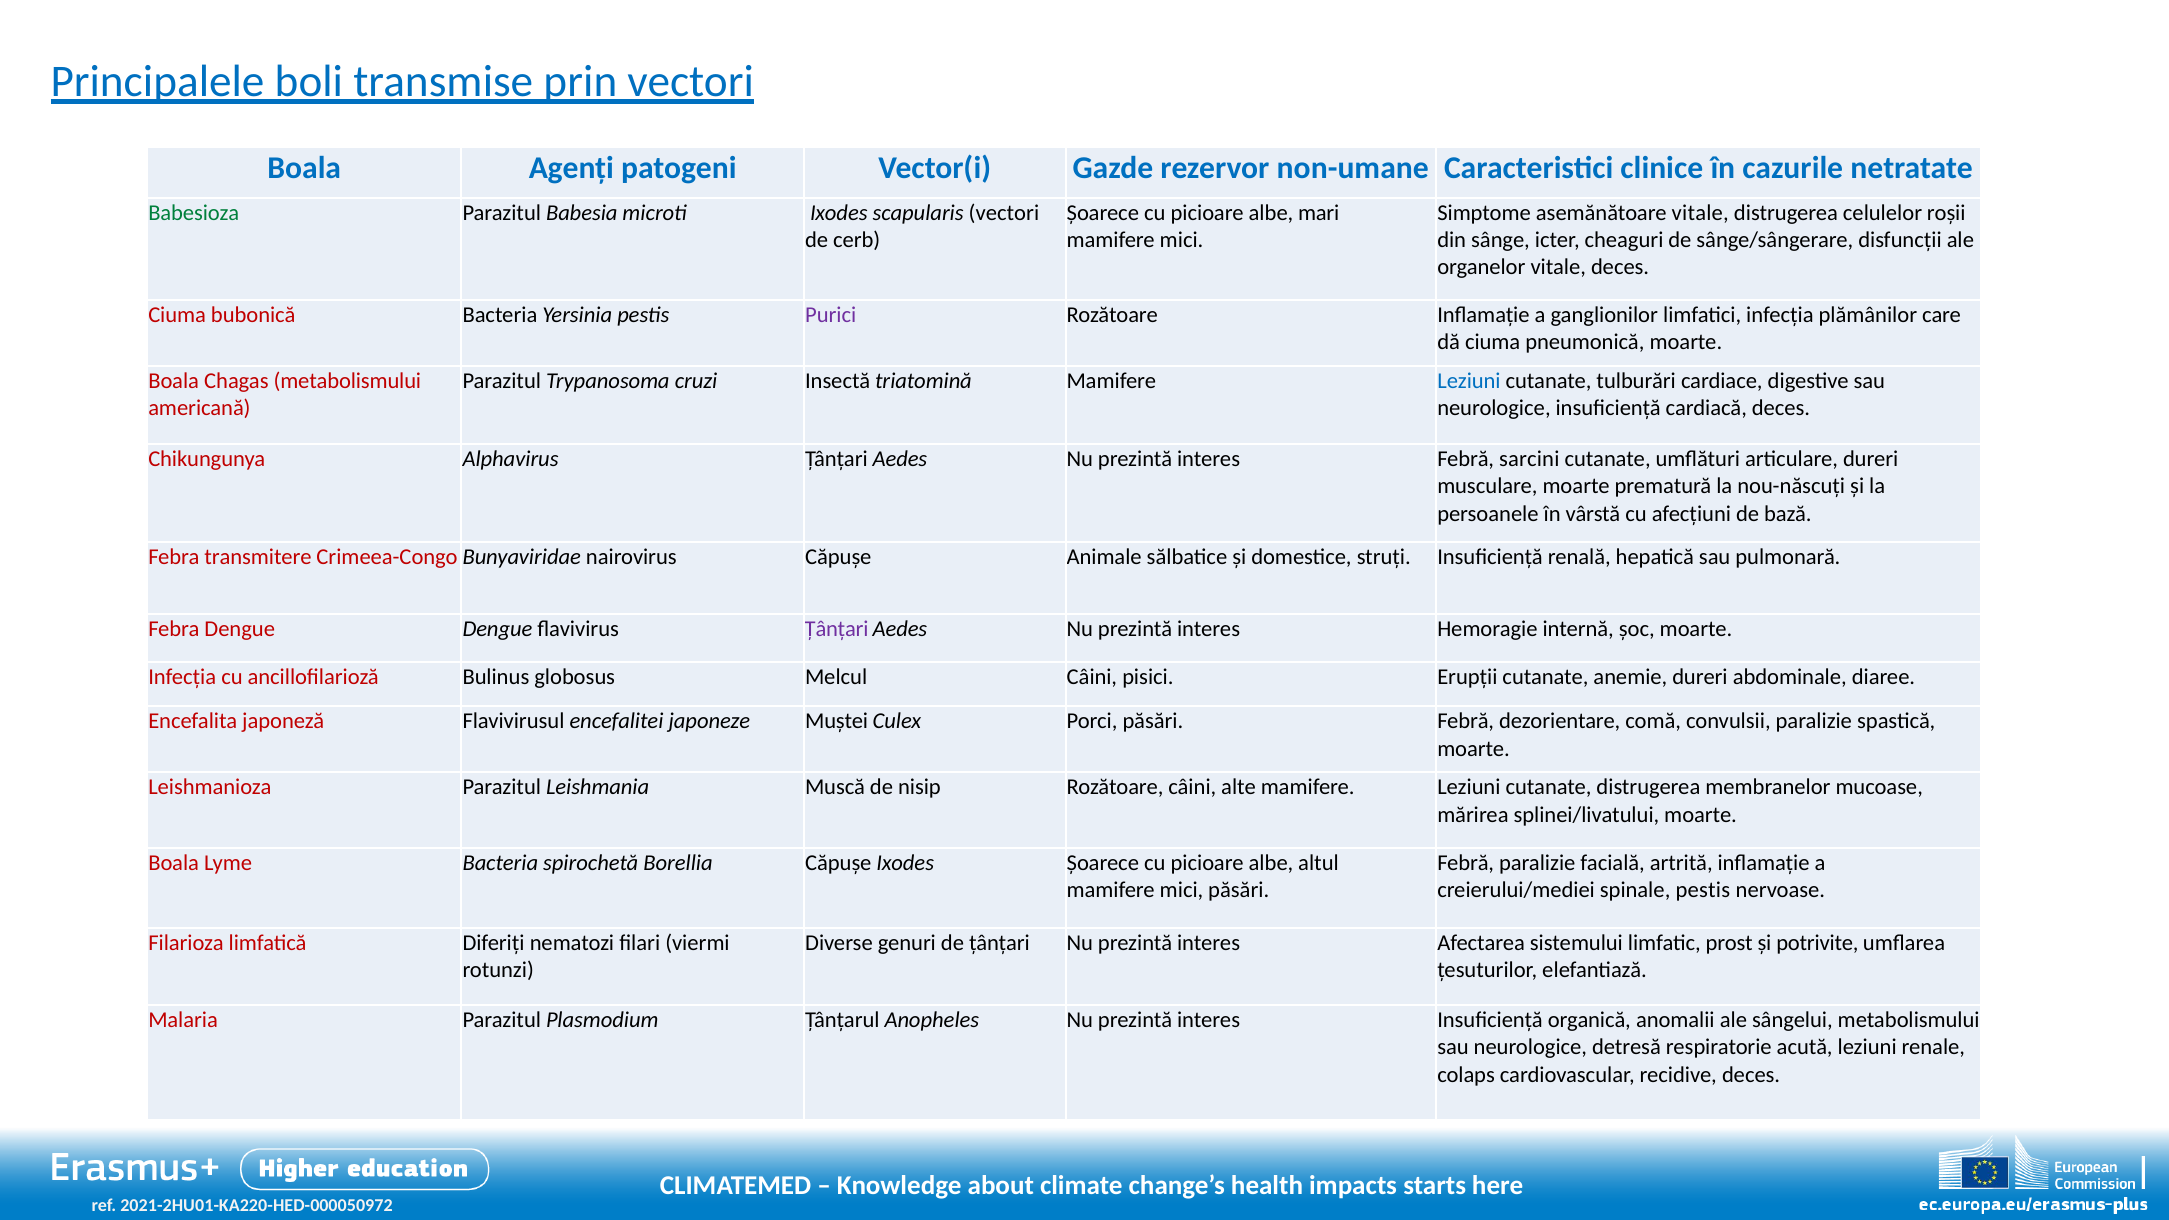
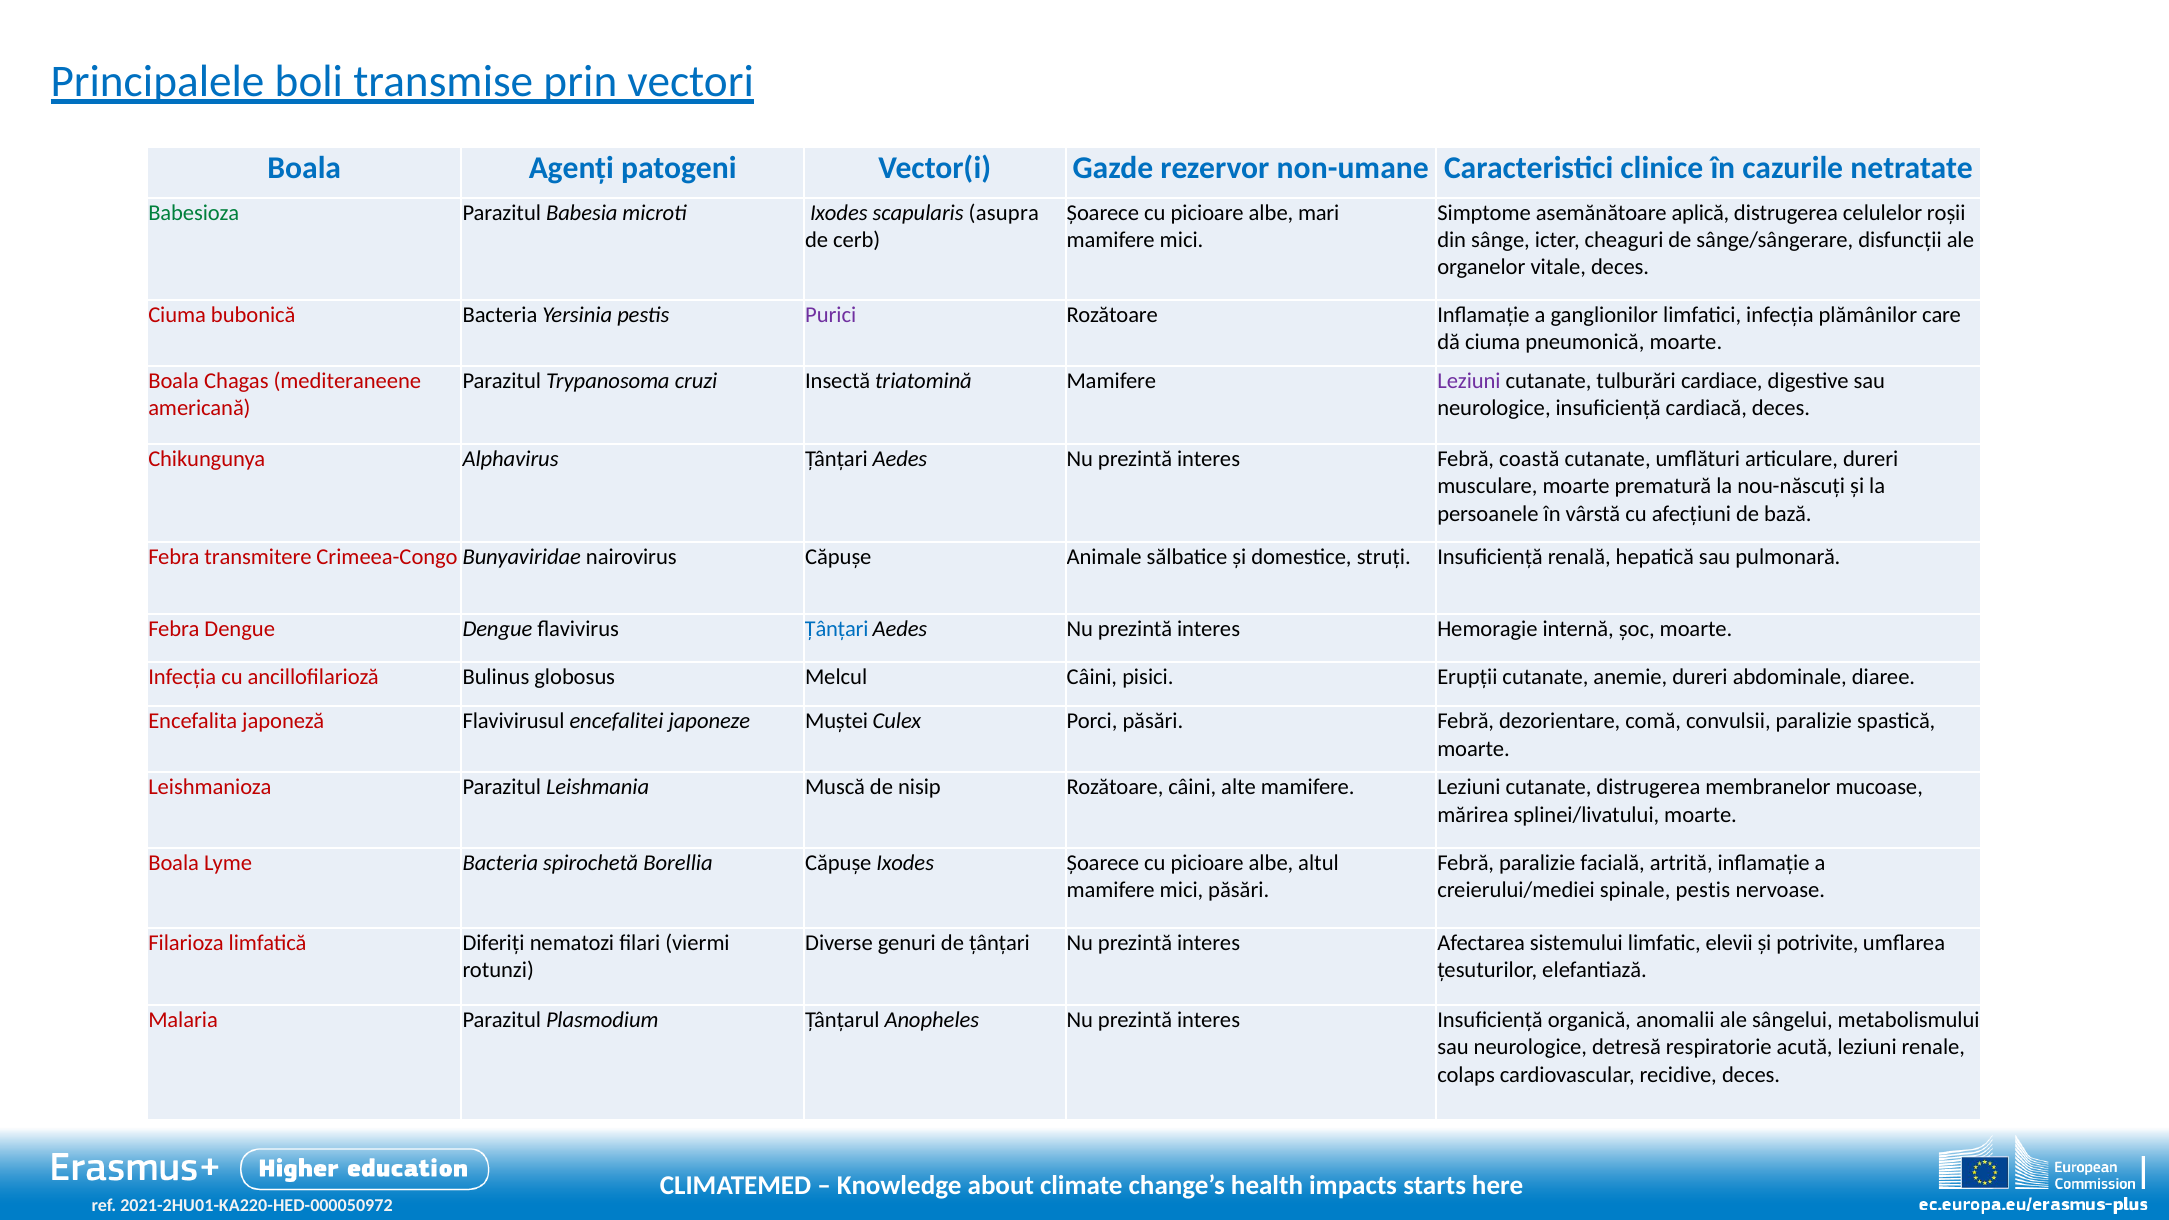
scapularis vectori: vectori -> asupra (1004, 213)
asemănătoare vitale: vitale -> aplică (1700, 213)
Chagas metabolismului: metabolismului -> mediteraneene (347, 381)
Leziuni colour: blue -> purple (1469, 381)
sarcini: sarcini -> coastă (1529, 459)
Țânțari colour: purple -> blue (837, 629)
prost: prost -> elevii (1729, 943)
